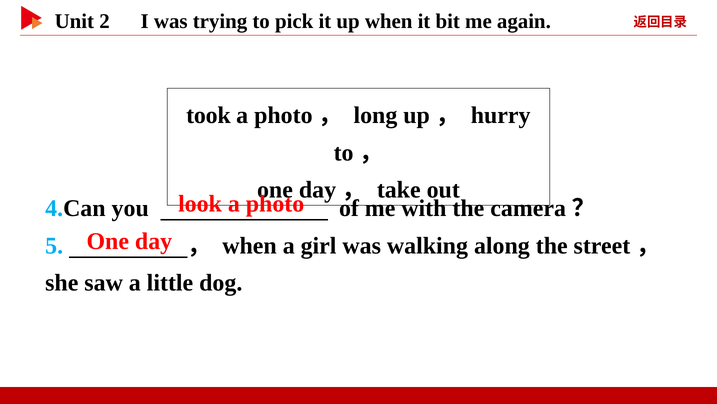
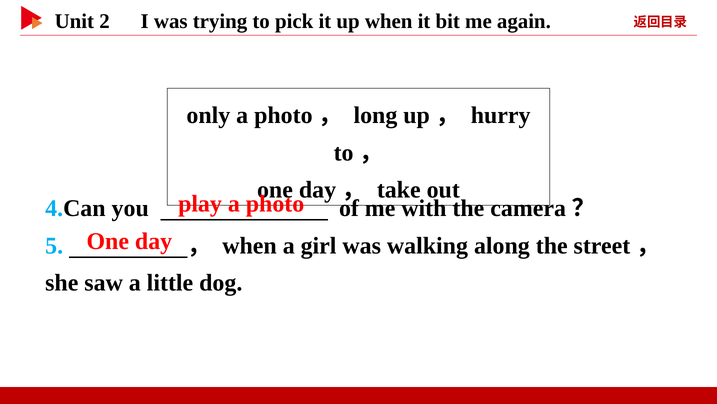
took: took -> only (208, 115)
look: look -> play (200, 204)
